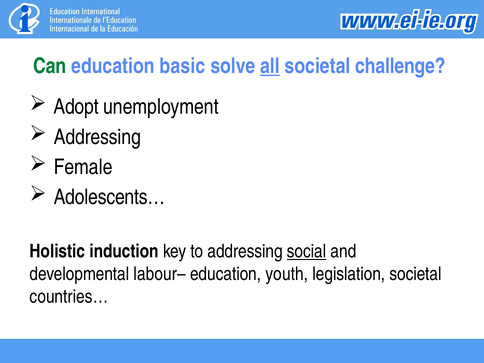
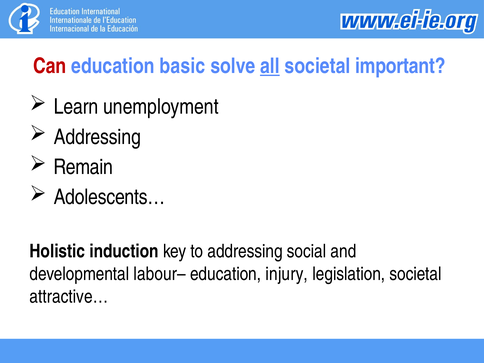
Can colour: green -> red (50, 66)
challenge: challenge -> important (400, 66)
Adopt: Adopt -> Learn (76, 107)
Female: Female -> Remain (83, 167)
social underline: present -> none (307, 251)
youth: youth -> injury (287, 274)
countries…: countries… -> attractive… (69, 297)
